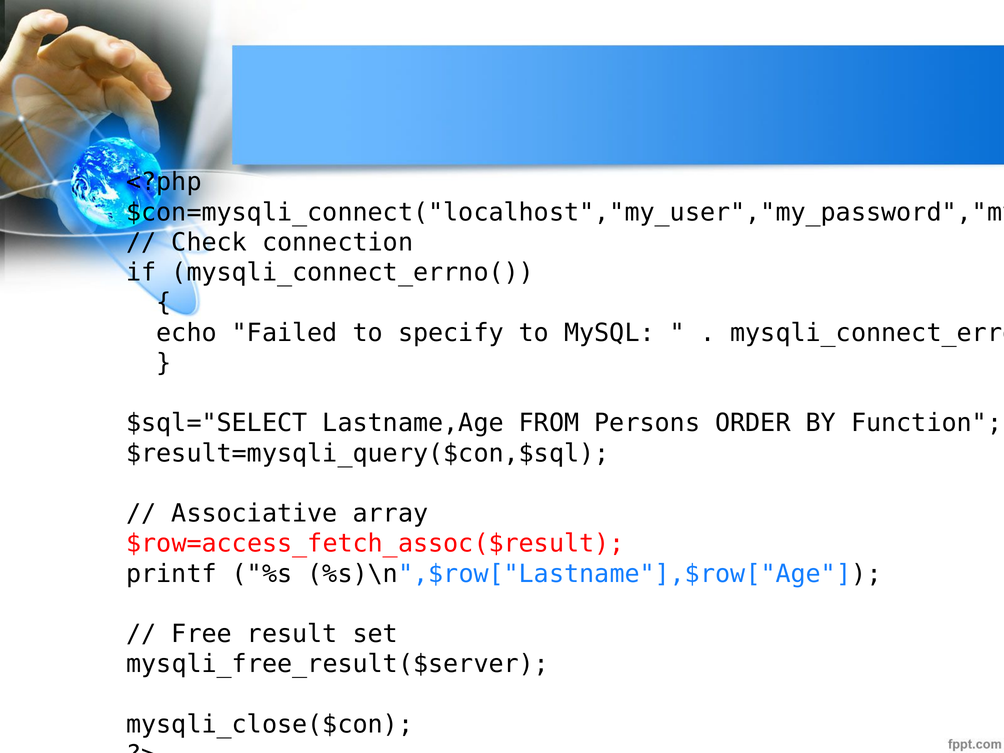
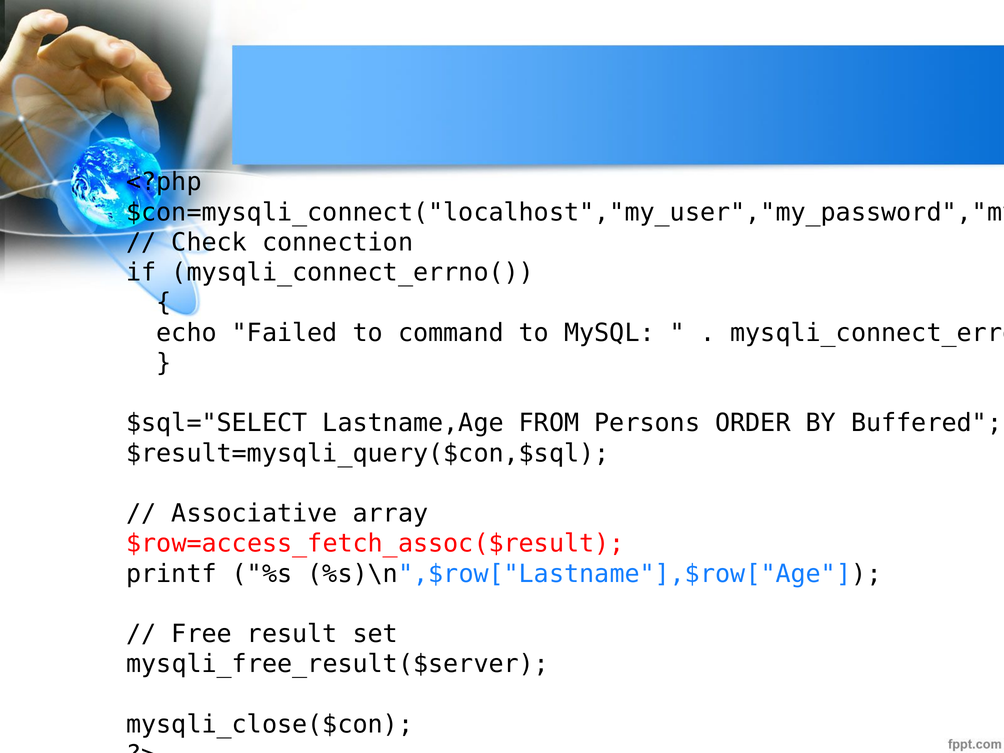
specify: specify -> command (451, 333)
Function: Function -> Buffered (927, 423)
